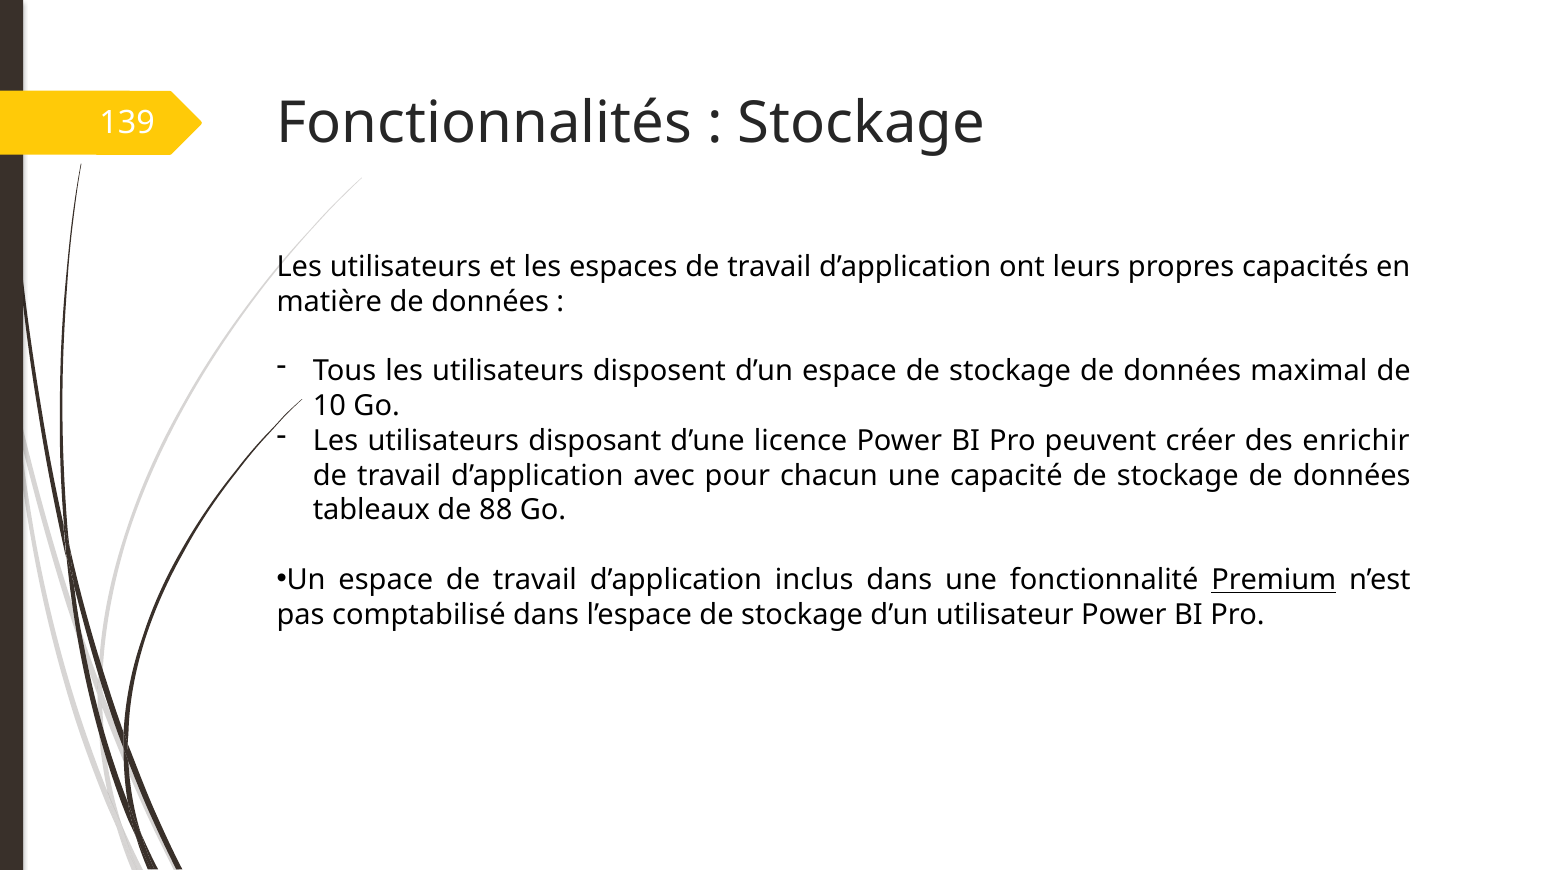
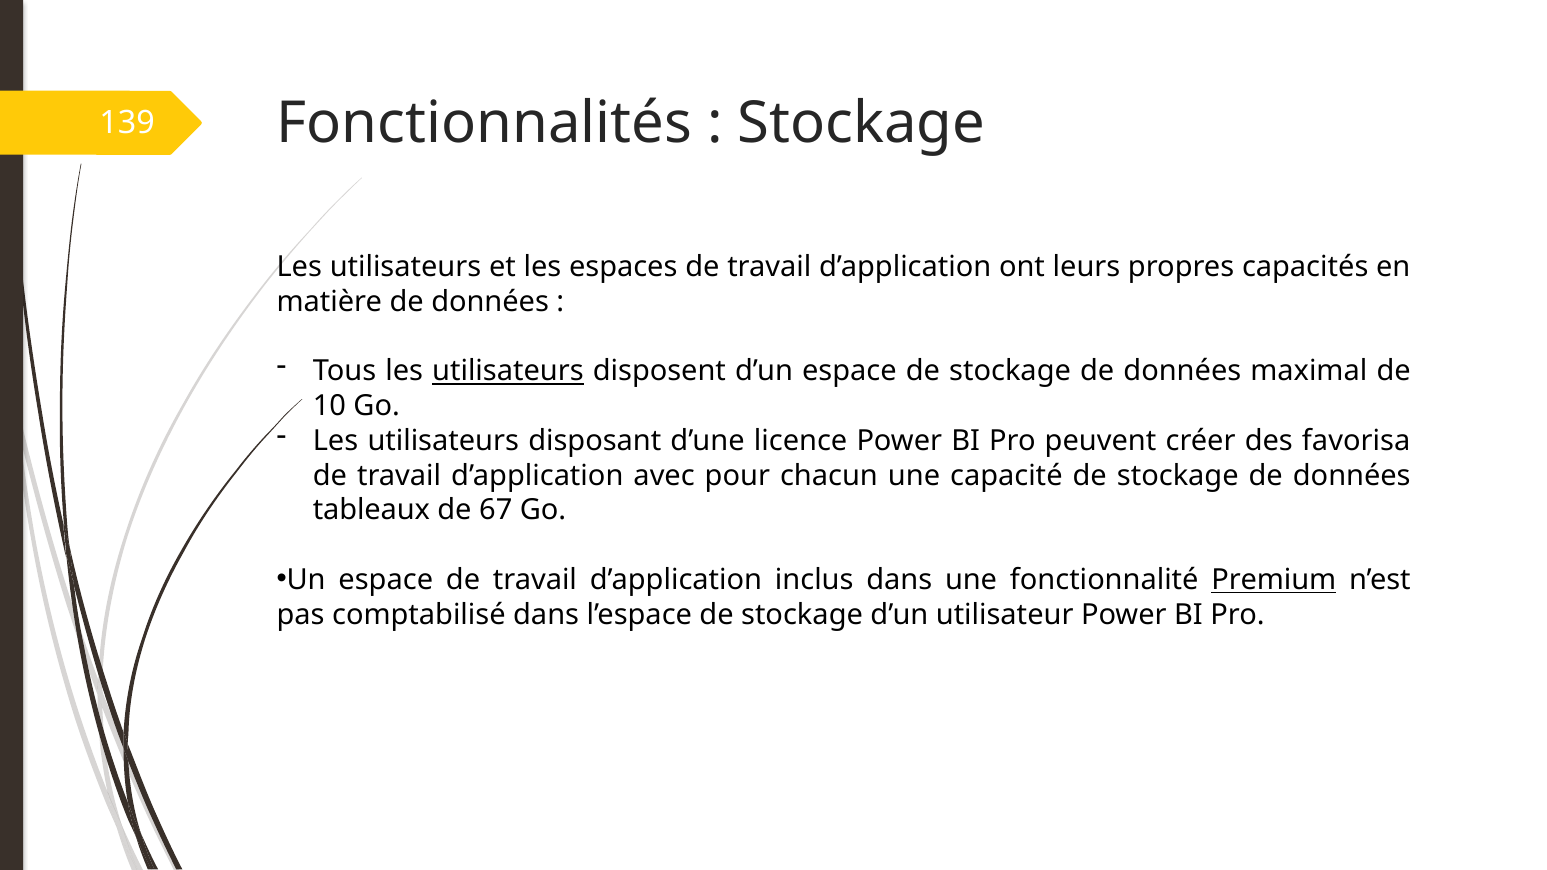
utilisateurs underline: none -> present (508, 371)
enrichir: enrichir -> favorisa (1356, 441)
88: 88 -> 67 (496, 510)
